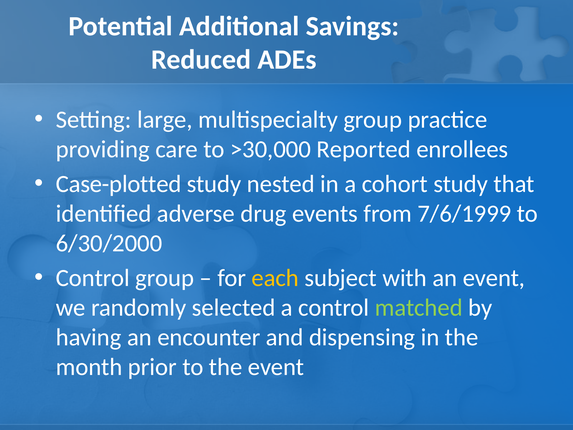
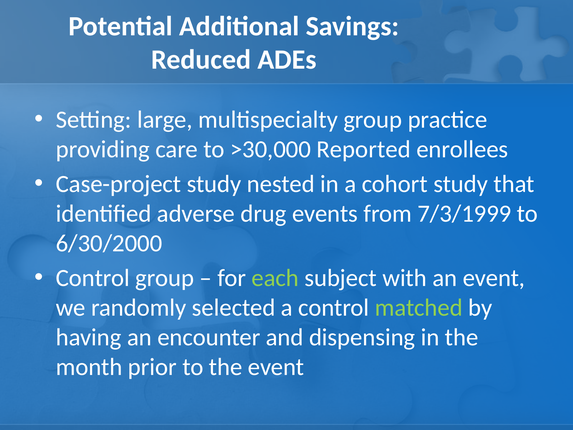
Case-plotted: Case-plotted -> Case-project (119, 184)
7/6/1999: 7/6/1999 -> 7/3/1999 (464, 214)
each colour: yellow -> light green (275, 278)
